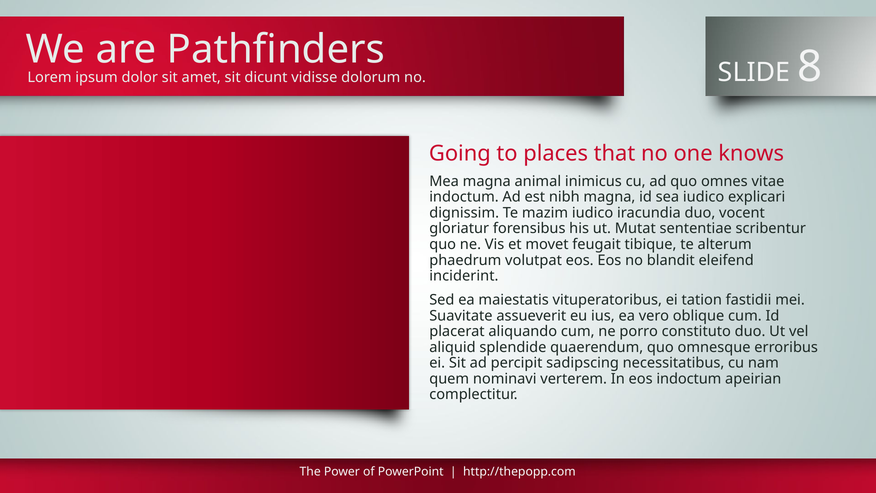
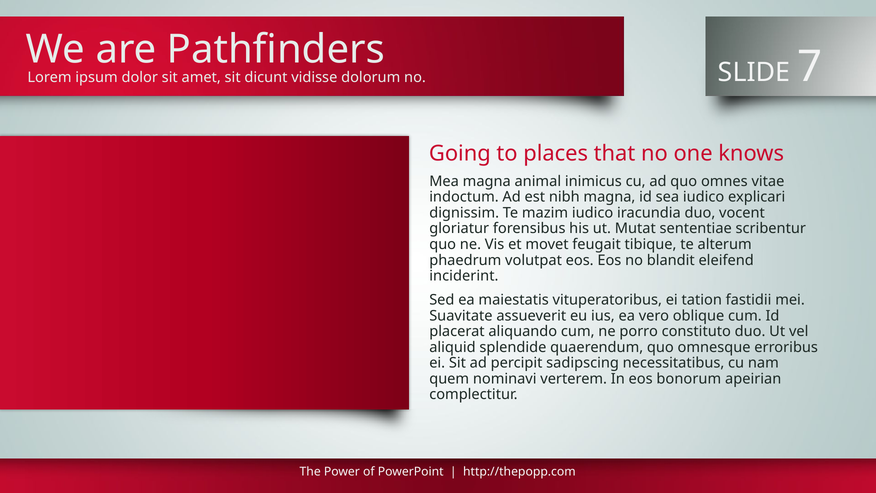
8: 8 -> 7 (810, 67)
eos indoctum: indoctum -> bonorum (689, 379)
